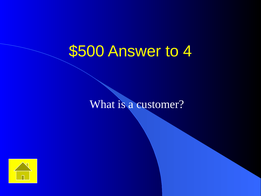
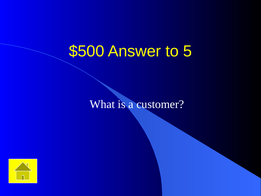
4: 4 -> 5 (188, 51)
